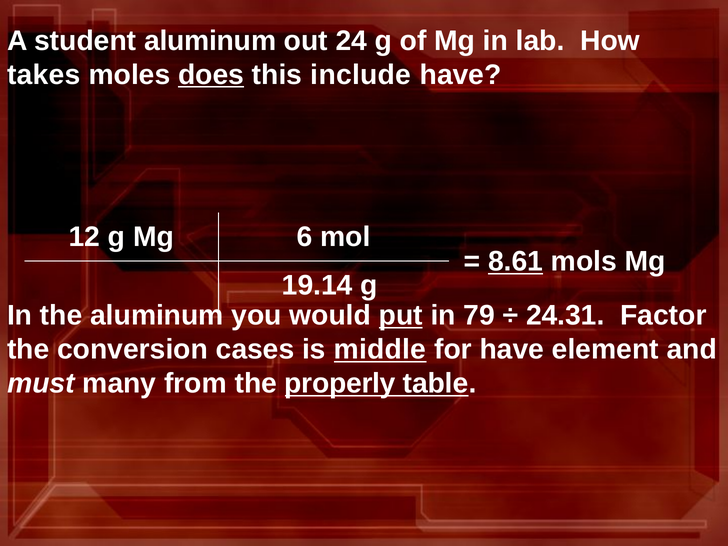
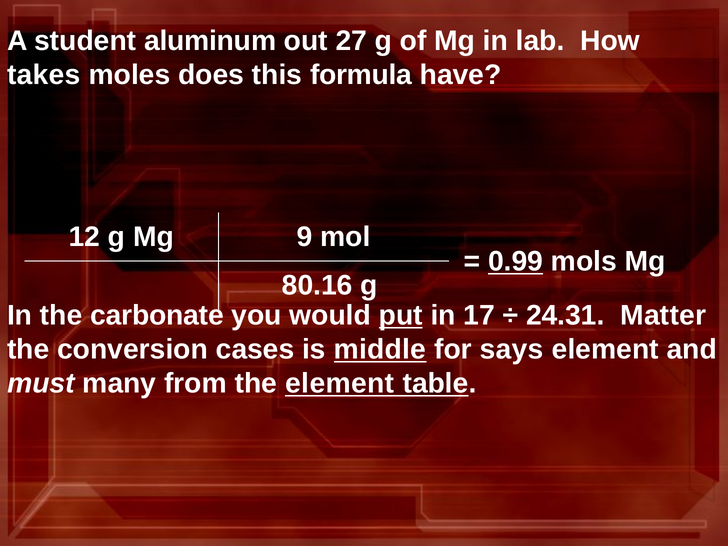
24: 24 -> 27 (351, 41)
does underline: present -> none (211, 75)
include: include -> formula (361, 75)
6: 6 -> 9 (305, 237)
8.61: 8.61 -> 0.99 (516, 261)
19.14: 19.14 -> 80.16 (317, 286)
the aluminum: aluminum -> carbonate (157, 315)
79: 79 -> 17 (479, 315)
Factor: Factor -> Matter (663, 315)
for have: have -> says (512, 349)
the properly: properly -> element (340, 383)
